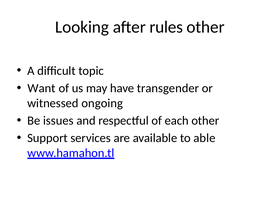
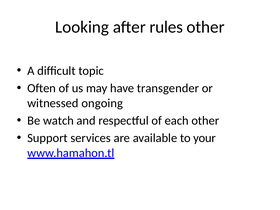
Want: Want -> Often (42, 88)
issues: issues -> watch (58, 121)
able: able -> your (205, 138)
